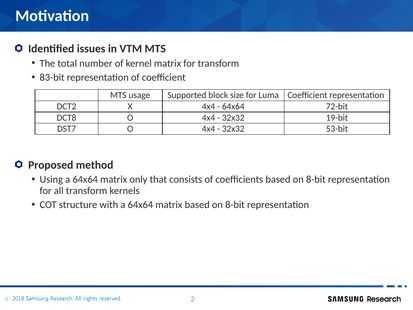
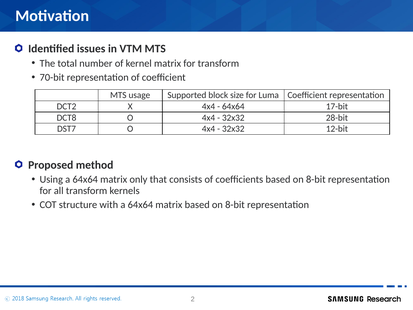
83-bit: 83-bit -> 70-bit (52, 77)
72-bit: 72-bit -> 17-bit (337, 106)
19-bit: 19-bit -> 28-bit (337, 118)
53-bit: 53-bit -> 12-bit (337, 129)
